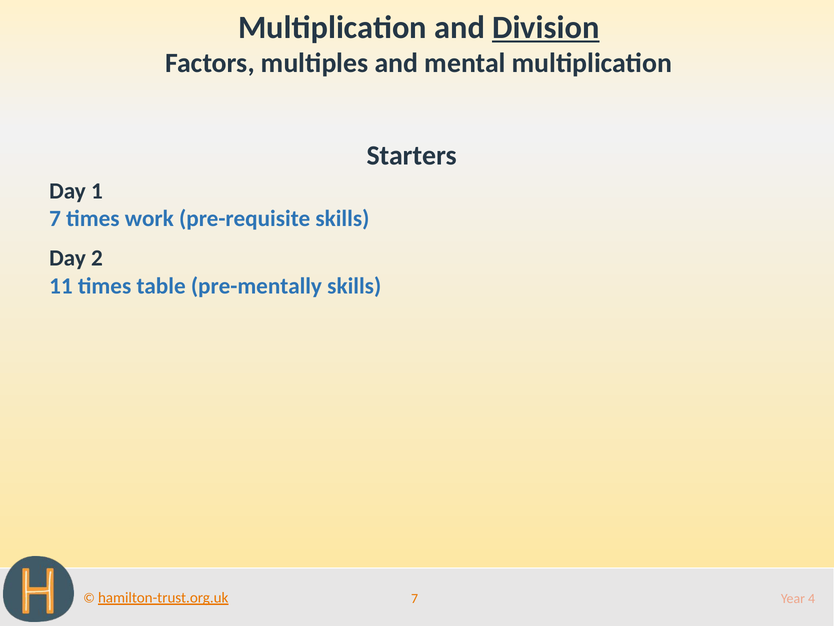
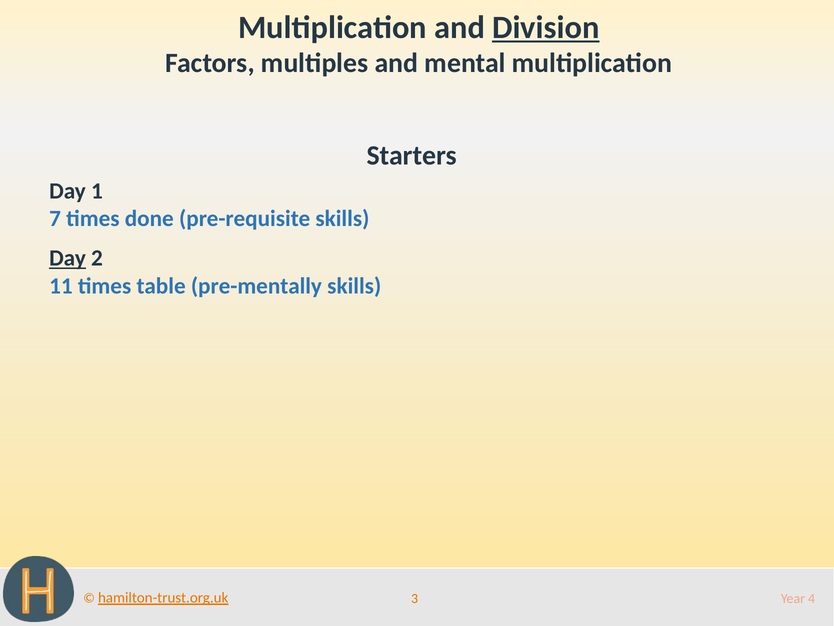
work: work -> done (149, 219)
Day underline: none -> present (68, 258)
7: 7 -> 3 (415, 598)
